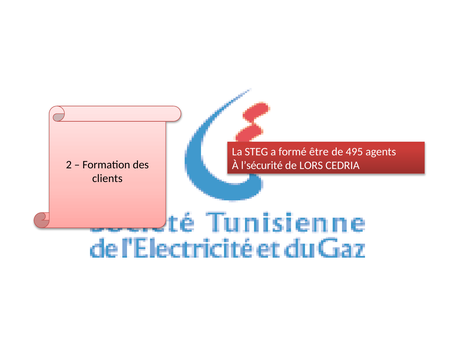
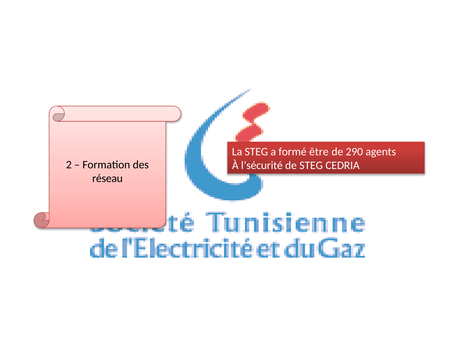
495: 495 -> 290 (354, 152)
de LORS: LORS -> STEG (311, 165)
clients: clients -> réseau (107, 178)
